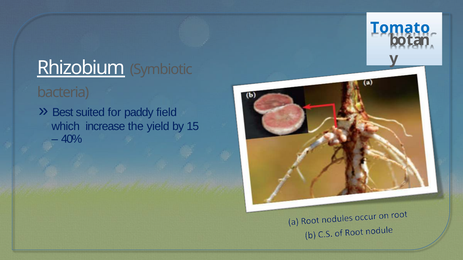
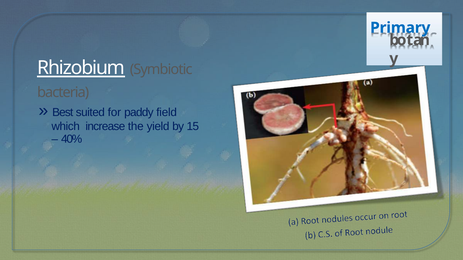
Tomato: Tomato -> Primary (400, 28)
